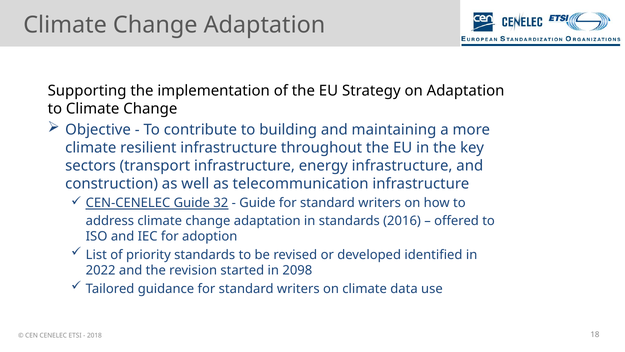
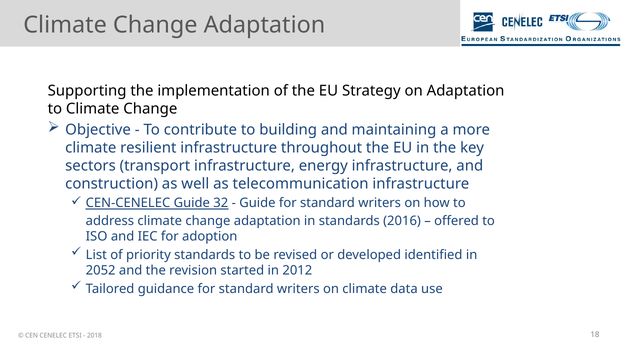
2022: 2022 -> 2052 (101, 270)
2098: 2098 -> 2012 (297, 270)
